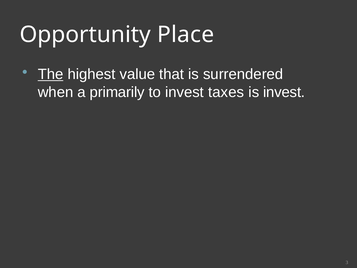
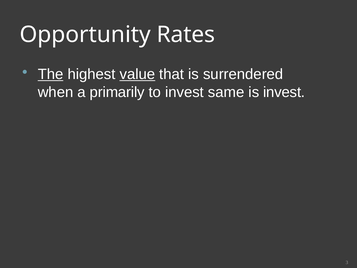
Place: Place -> Rates (186, 35)
value underline: none -> present (137, 74)
taxes: taxes -> same (226, 92)
